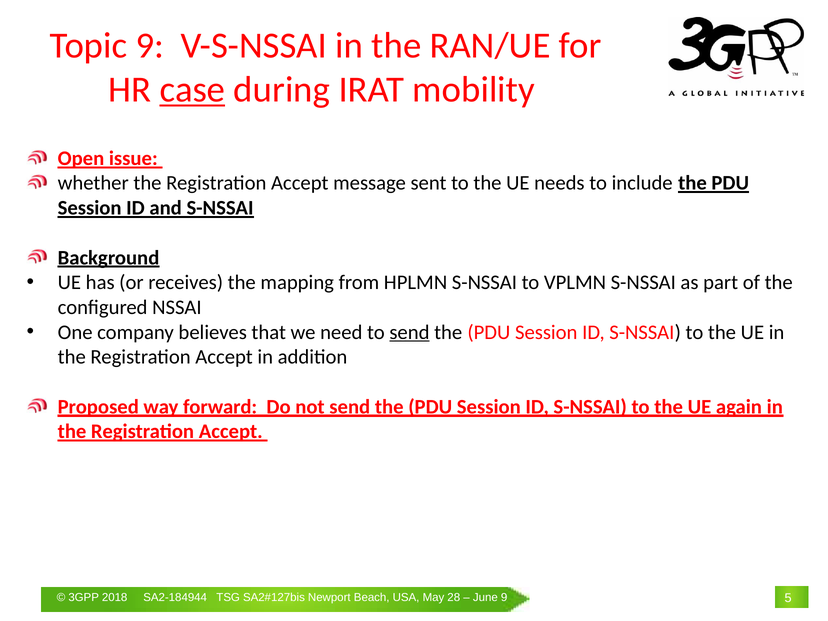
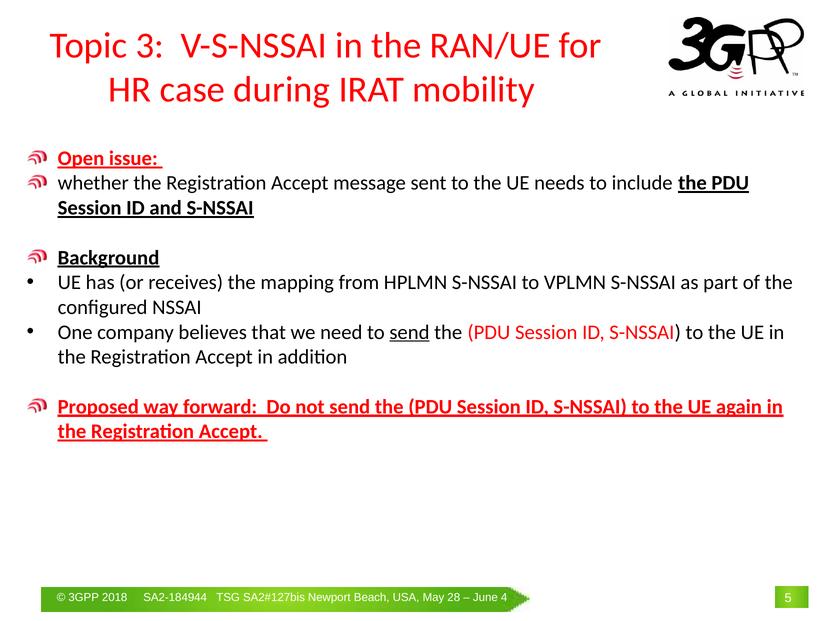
Topic 9: 9 -> 3 (150, 46)
case underline: present -> none (192, 90)
9: 9 -> 4 (504, 598)
